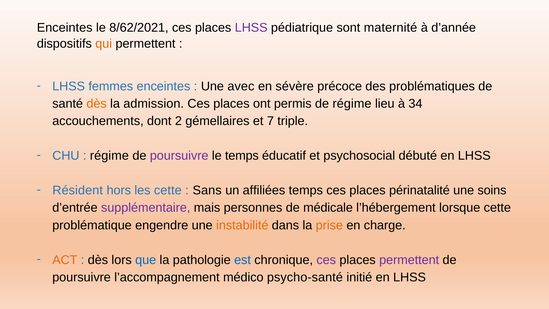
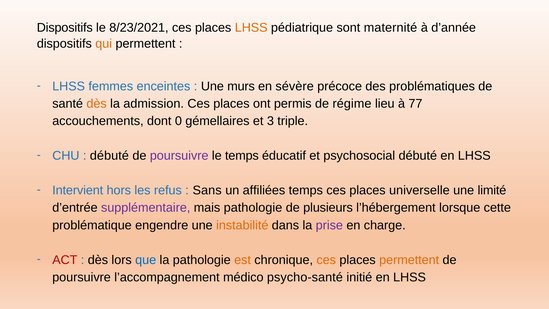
Enceintes: Enceintes -> Dispositifs (65, 28)
8/62/2021: 8/62/2021 -> 8/23/2021 (139, 28)
LHSS colour: purple -> orange (251, 28)
avec: avec -> murs (241, 86)
34: 34 -> 77 (415, 104)
2: 2 -> 0 (178, 121)
7: 7 -> 3 (270, 121)
régime: régime -> débuté (109, 156)
Résident: Résident -> Intervient (78, 190)
les cette: cette -> refus (168, 190)
périnatalité: périnatalité -> universelle (419, 190)
soins: soins -> limité (492, 190)
mais personnes: personnes -> pathologie (253, 208)
médicale: médicale -> plusieurs (328, 208)
prise colour: orange -> purple (329, 225)
ACT colour: orange -> red (65, 260)
est colour: blue -> orange (243, 260)
ces colour: purple -> orange (326, 260)
permettent colour: purple -> orange (409, 260)
